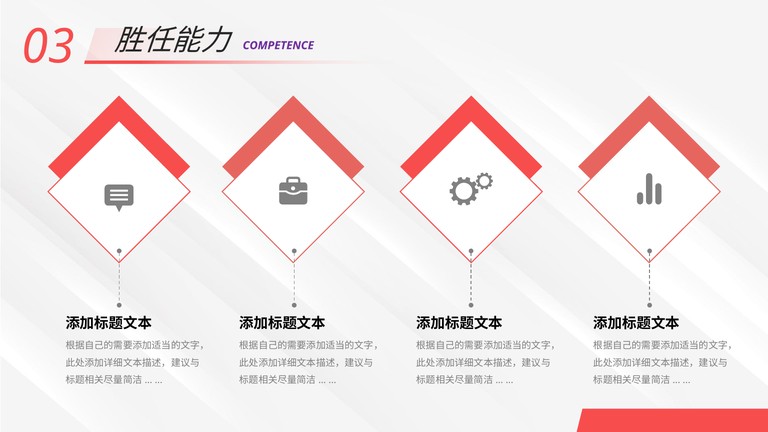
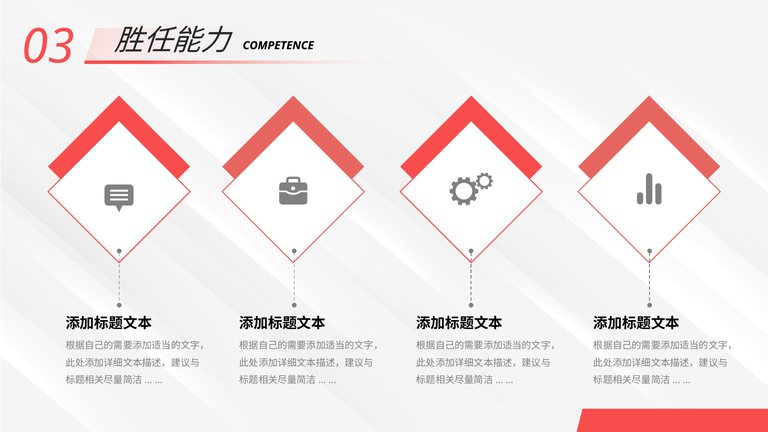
COMPETENCE colour: purple -> black (278, 46)
